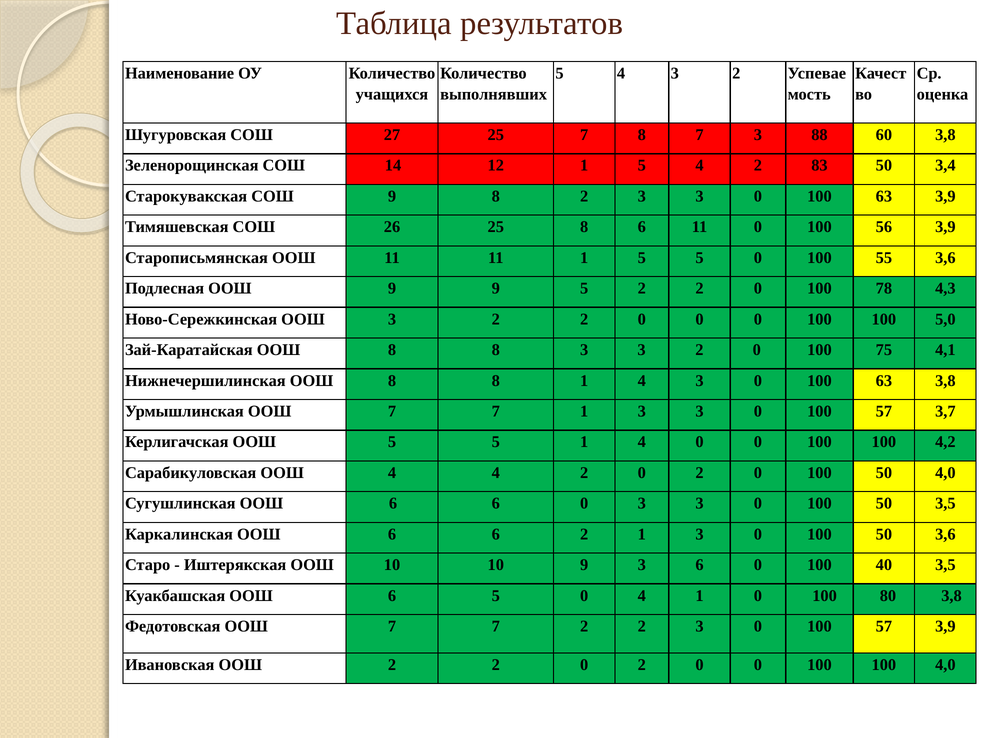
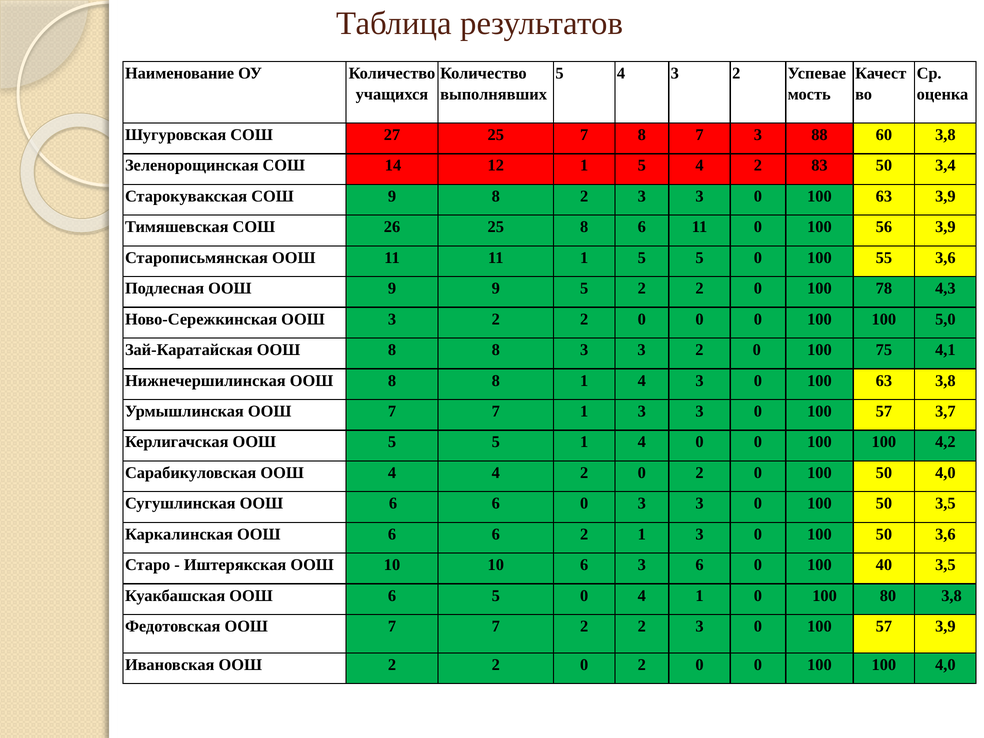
10 9: 9 -> 6 (584, 565)
